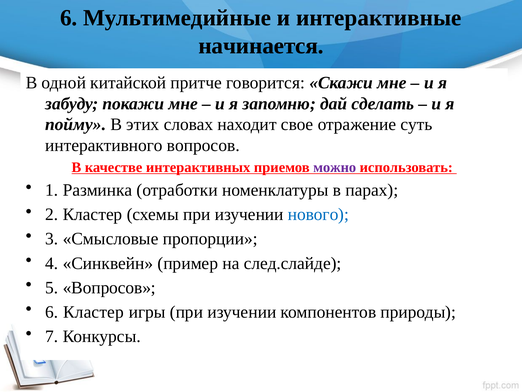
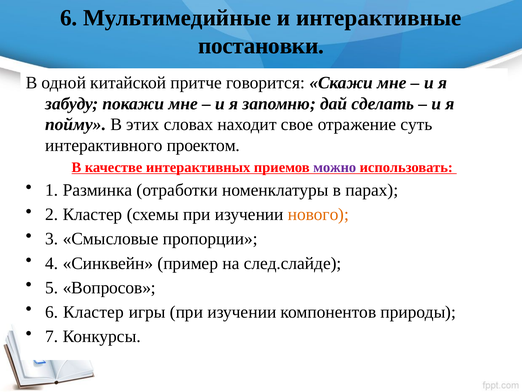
начинается: начинается -> постановки (261, 46)
интерактивного вопросов: вопросов -> проектом (203, 145)
нового colour: blue -> orange (318, 214)
